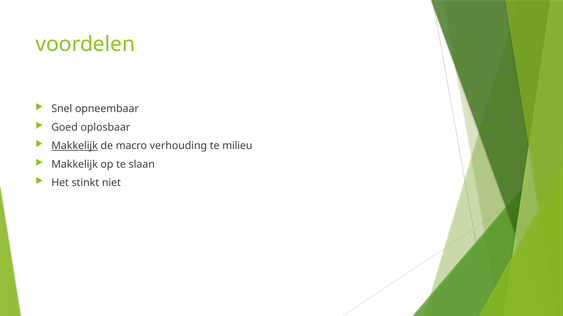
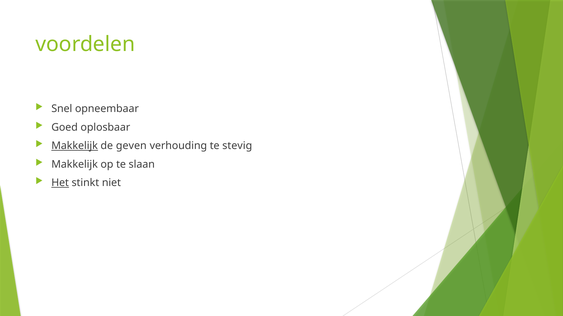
macro: macro -> geven (131, 146)
milieu: milieu -> stevig (237, 146)
Het underline: none -> present (60, 183)
